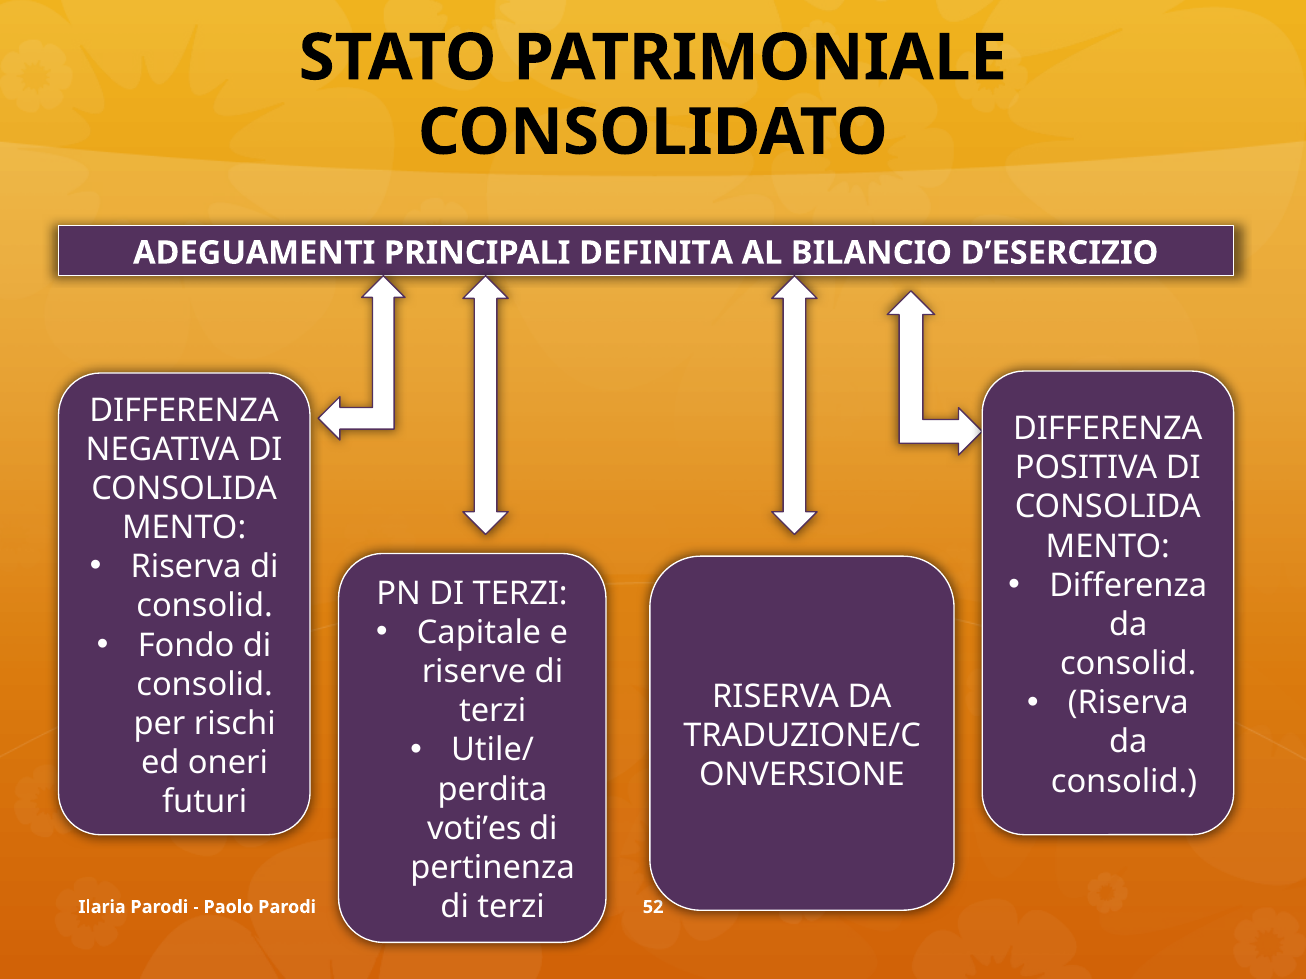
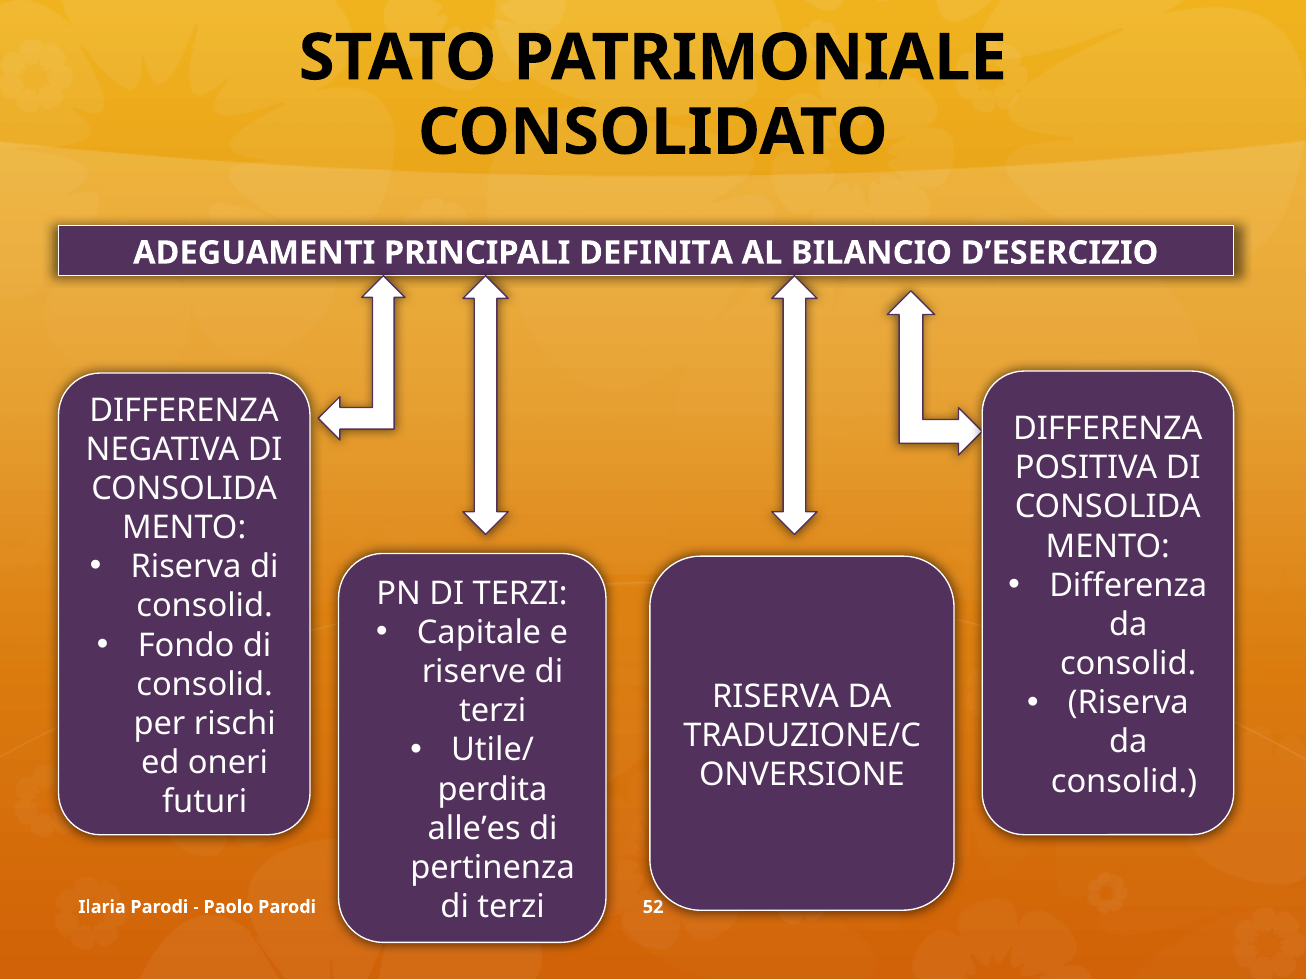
voti’es: voti’es -> alle’es (474, 829)
